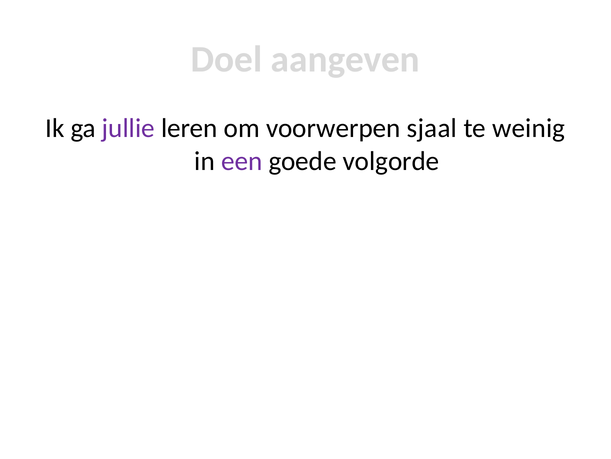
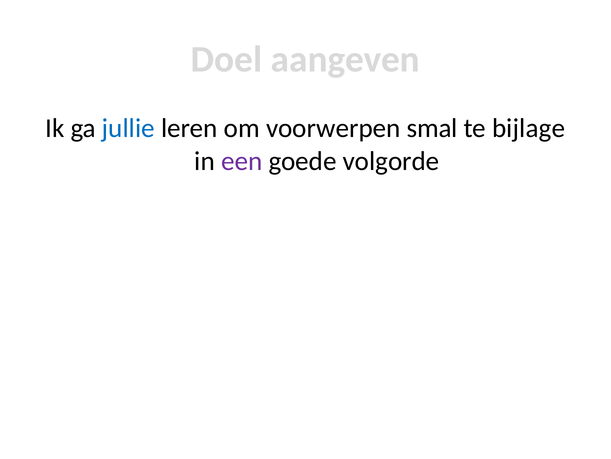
jullie colour: purple -> blue (128, 128)
sjaal: sjaal -> smal (432, 128)
weinig: weinig -> bijlage (529, 128)
